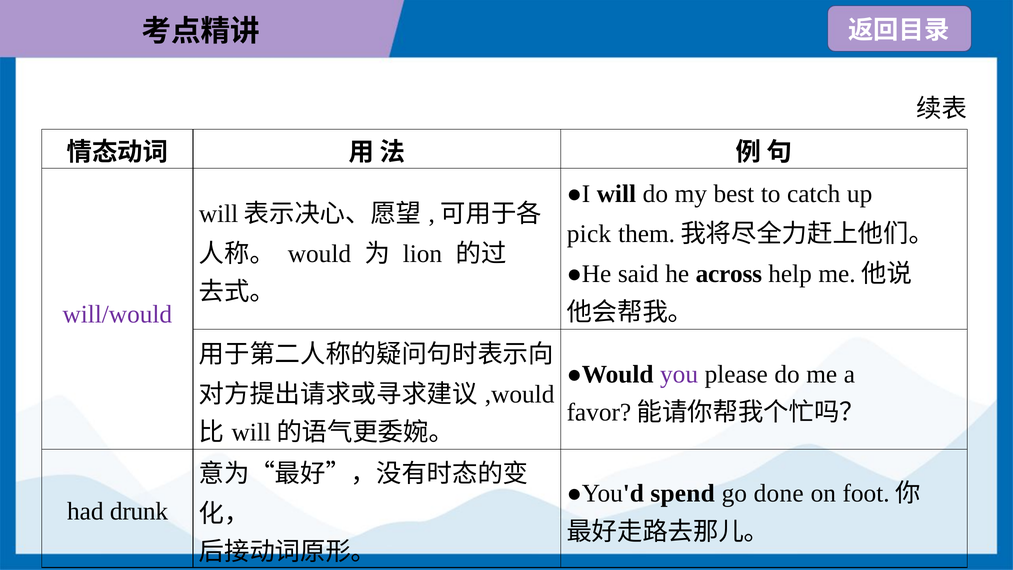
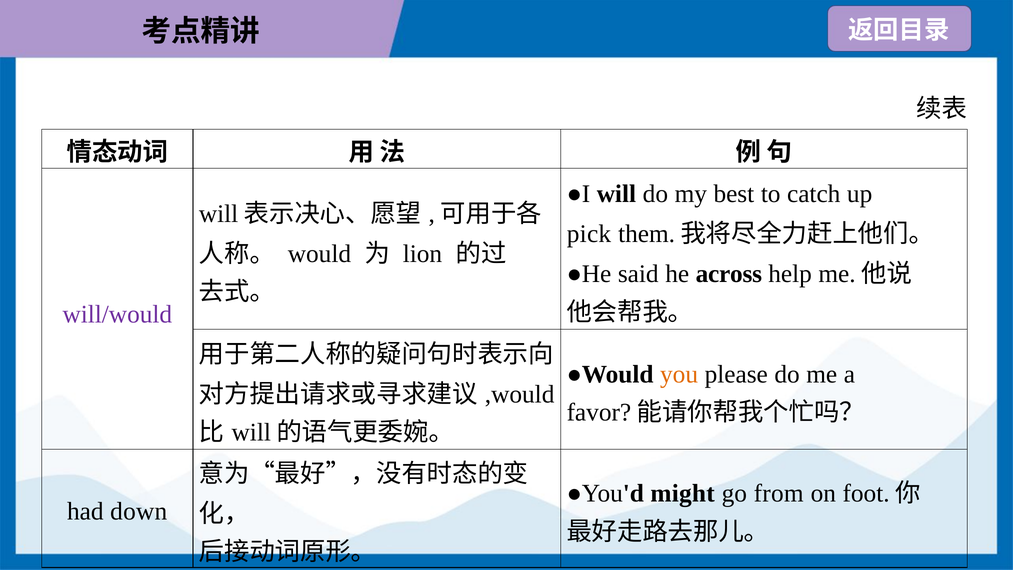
you colour: purple -> orange (679, 374)
spend: spend -> might (683, 493)
done: done -> from (779, 493)
drunk: drunk -> down (139, 511)
